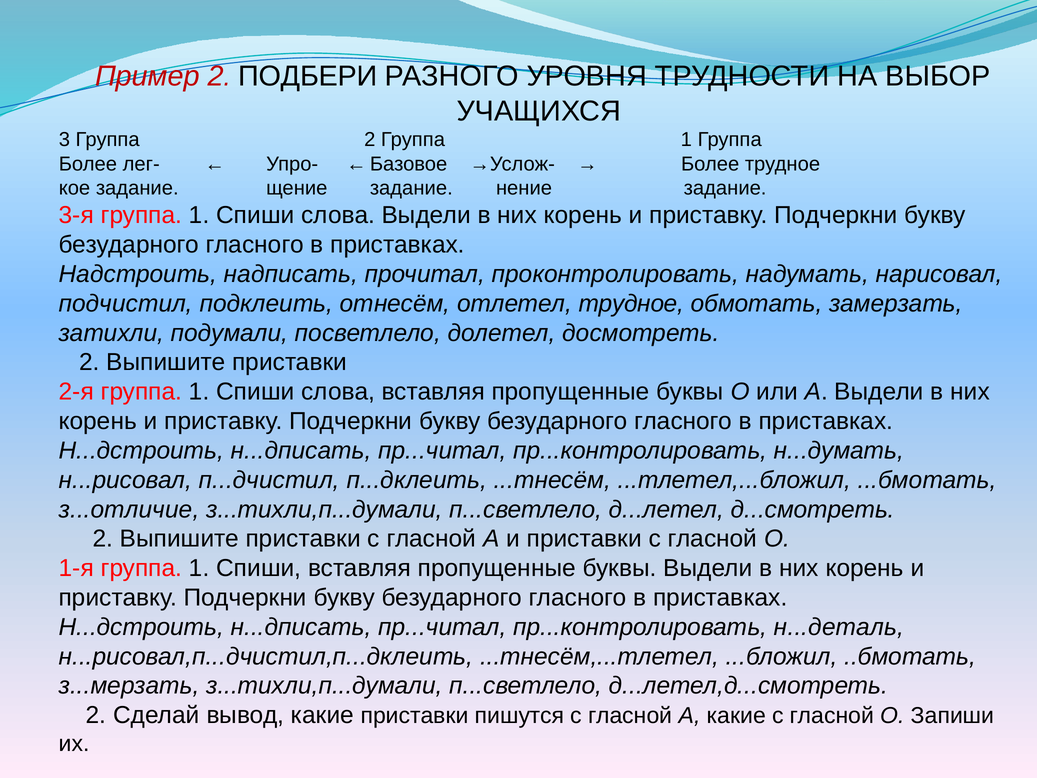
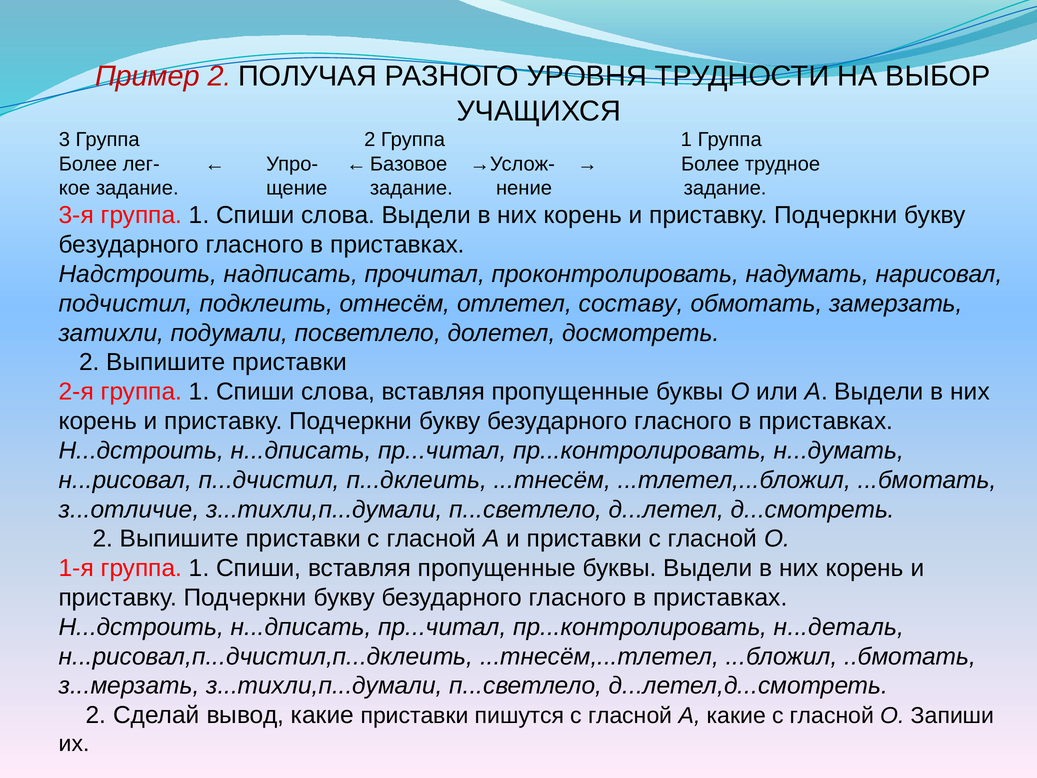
ПОДБЕРИ: ПОДБЕРИ -> ПОЛУЧАЯ (308, 76)
отлетел трудное: трудное -> составу (631, 304)
